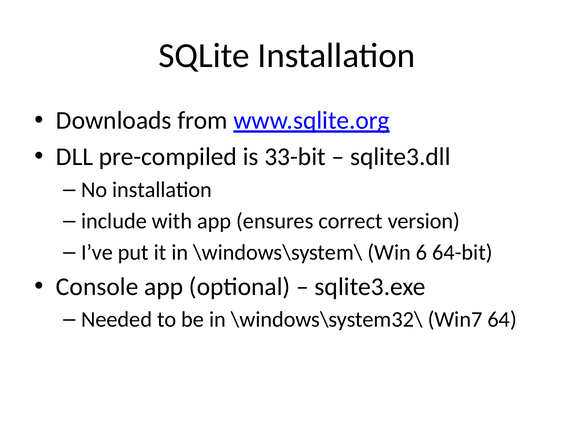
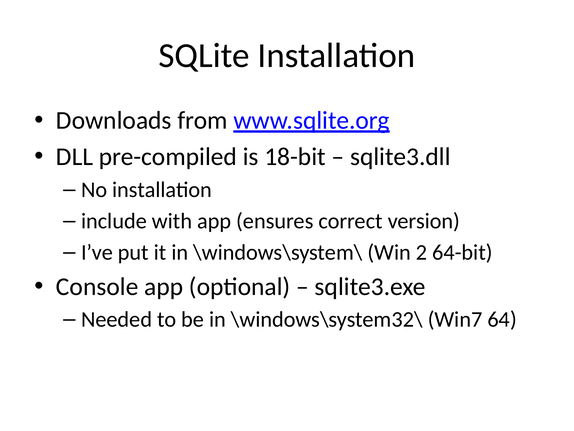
33-bit: 33-bit -> 18-bit (295, 157)
6: 6 -> 2 (422, 252)
